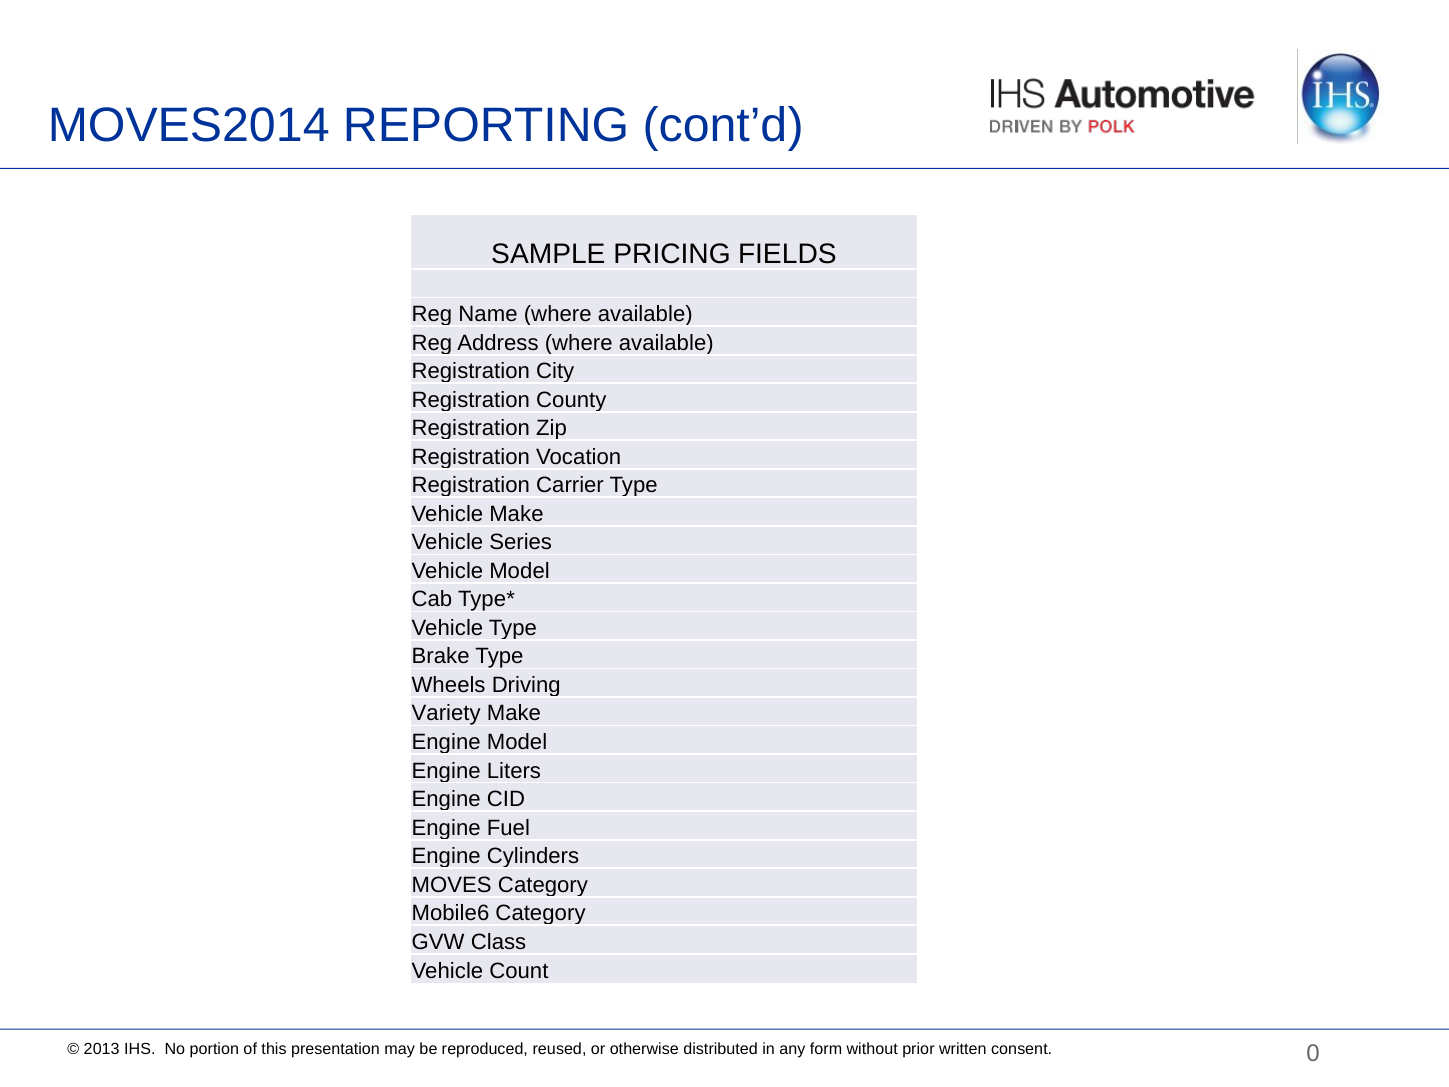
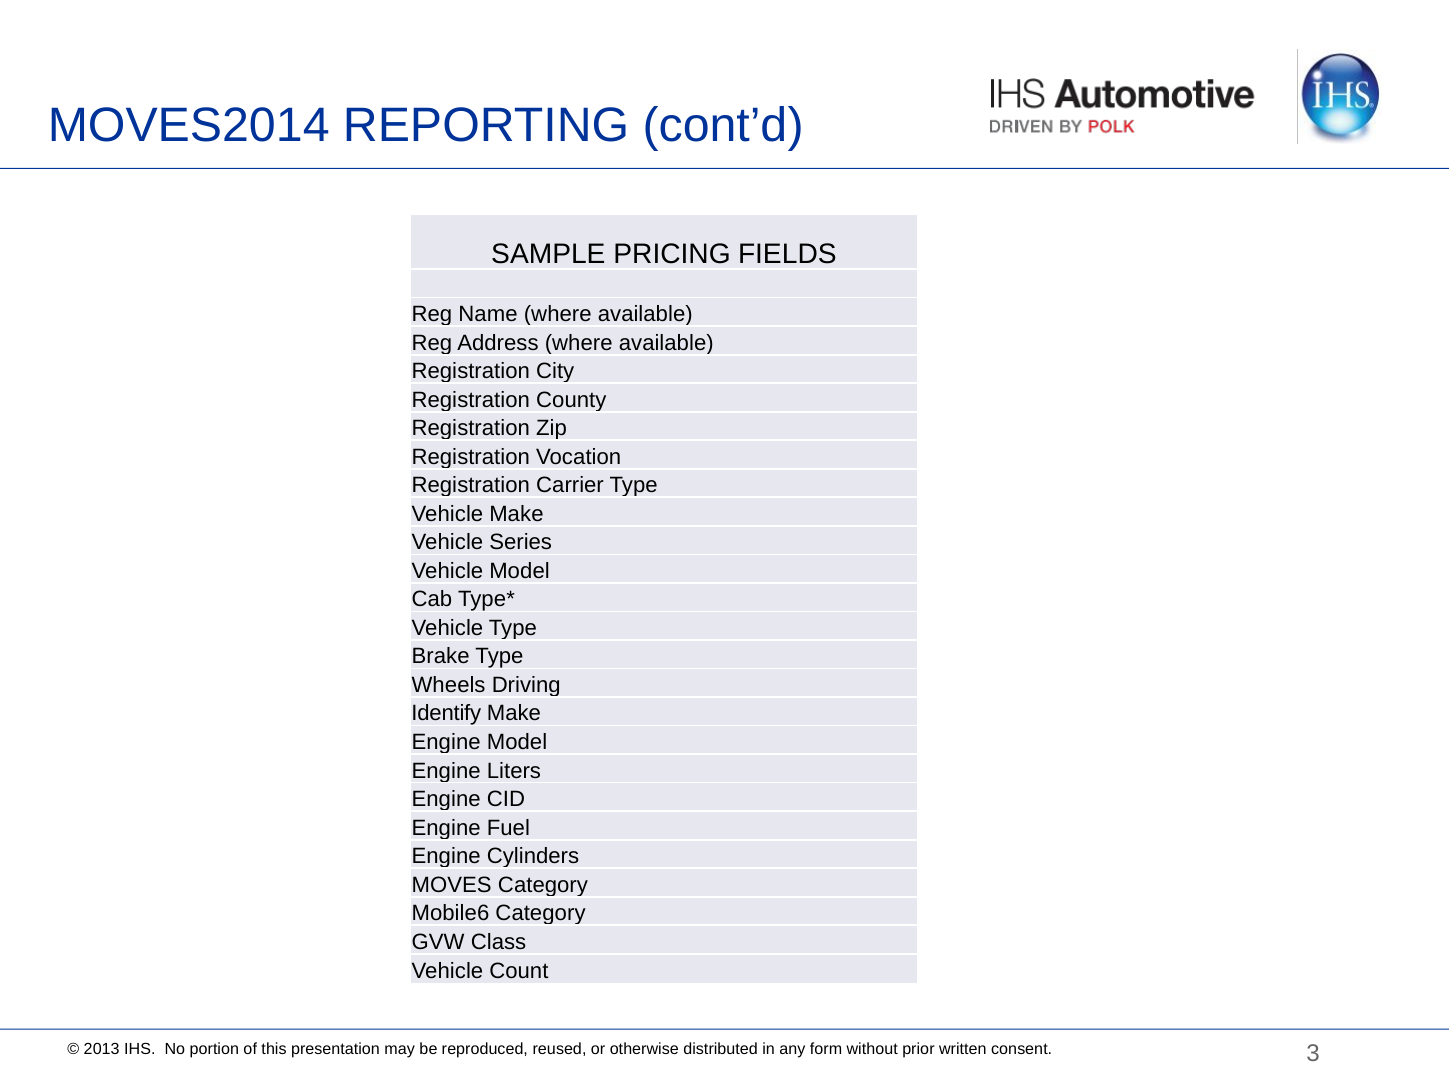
Variety: Variety -> Identify (446, 713)
0: 0 -> 3 (1313, 1053)
